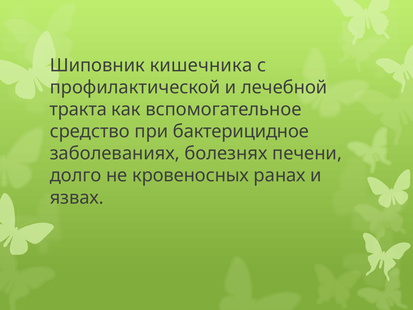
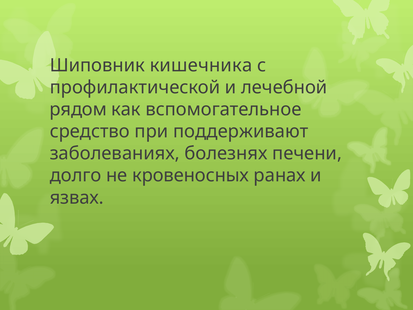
тракта: тракта -> рядом (78, 109)
бактерицидное: бактерицидное -> поддерживают (241, 131)
